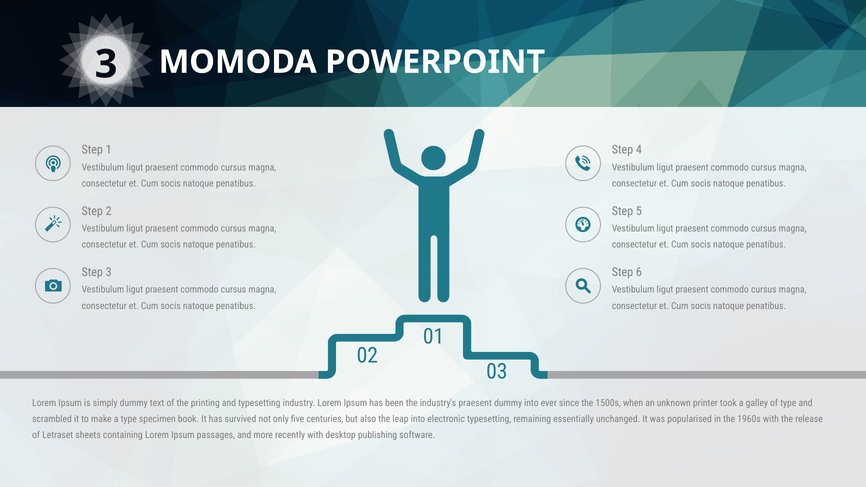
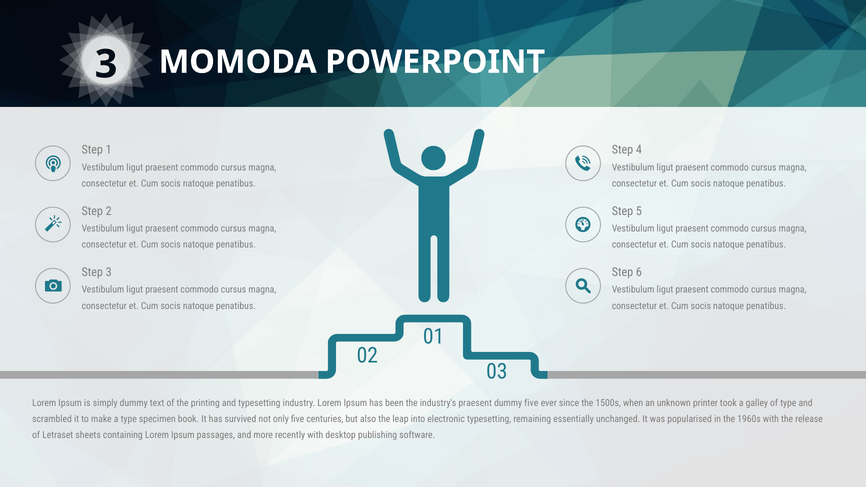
dummy into: into -> five (531, 403)
